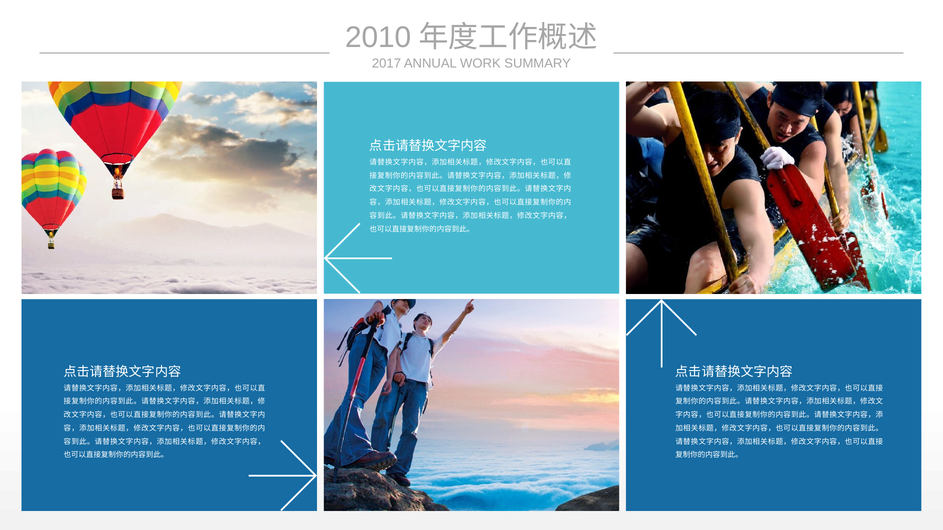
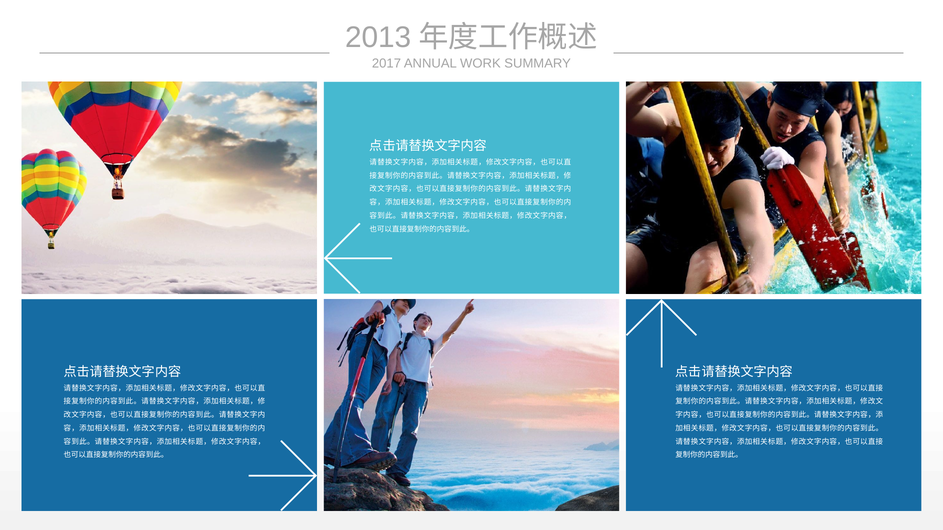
2010: 2010 -> 2013 (378, 37)
